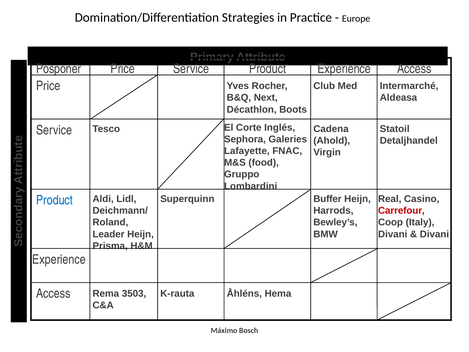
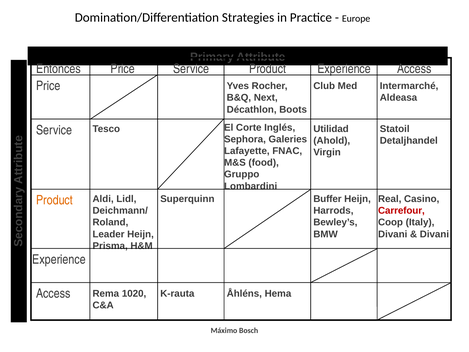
Posponer: Posponer -> Entonces (59, 69)
Cadena: Cadena -> Utilidad (331, 129)
Product colour: blue -> orange (55, 200)
3503: 3503 -> 1020 (134, 293)
